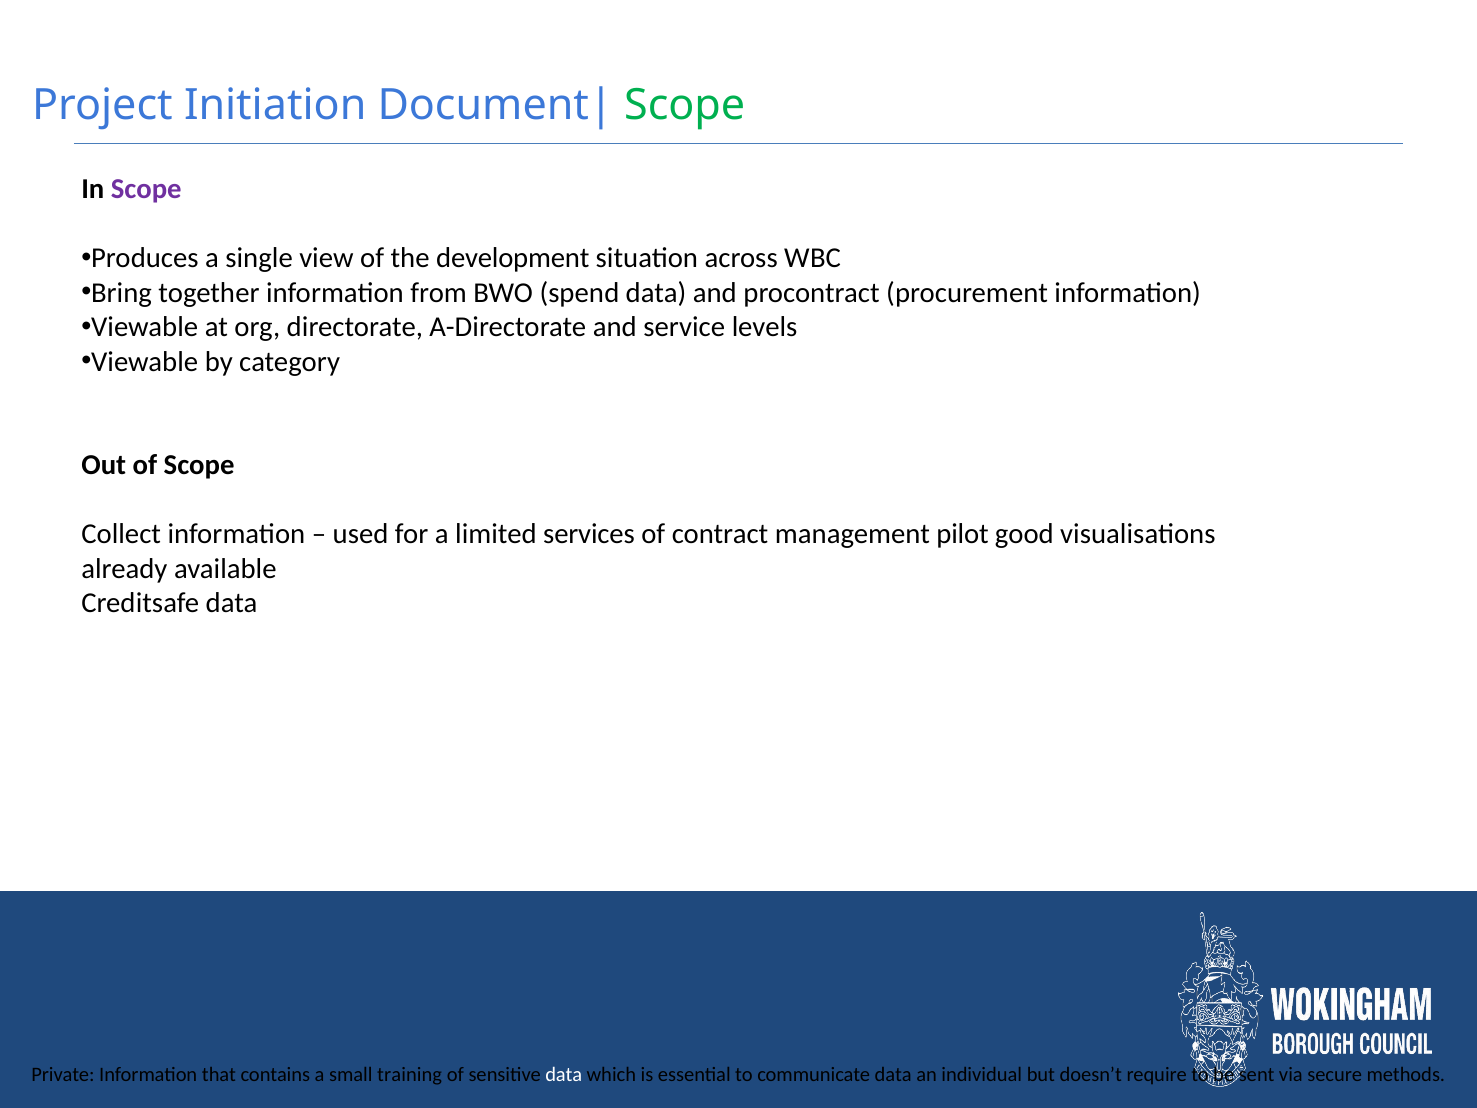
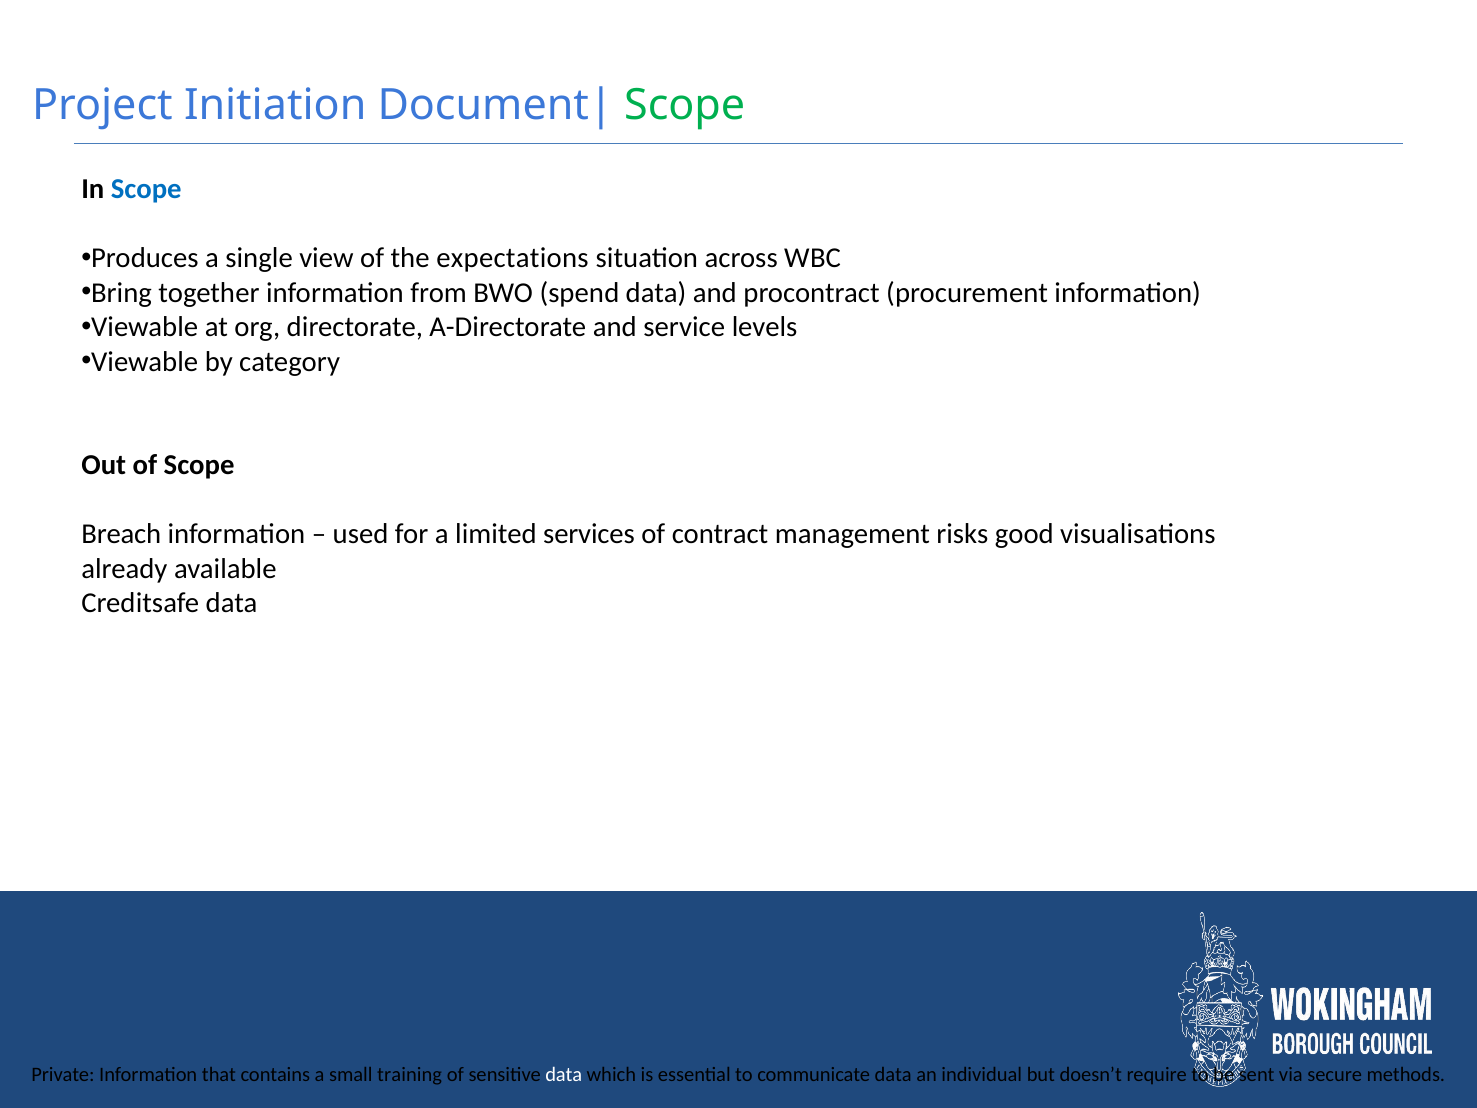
Scope colour: purple -> blue (146, 189)
development: development -> expectations (513, 258)
Collect: Collect -> Breach (121, 534)
pilot: pilot -> risks (962, 534)
